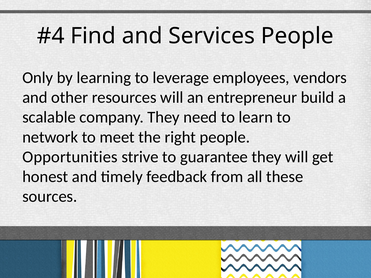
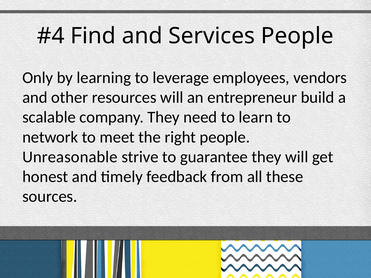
Opportunities: Opportunities -> Unreasonable (70, 157)
